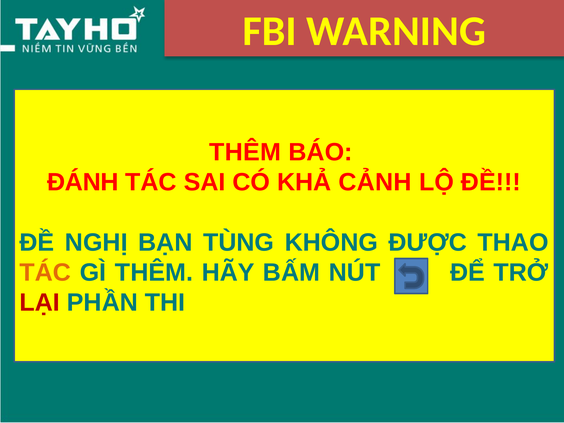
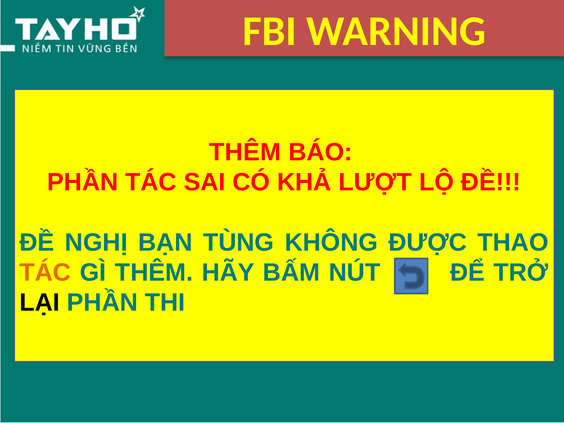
ĐÁNH: ĐÁNH -> PHẦN (83, 182)
CẢNH: CẢNH -> LƯỢT (375, 182)
LẠI colour: red -> black (40, 303)
